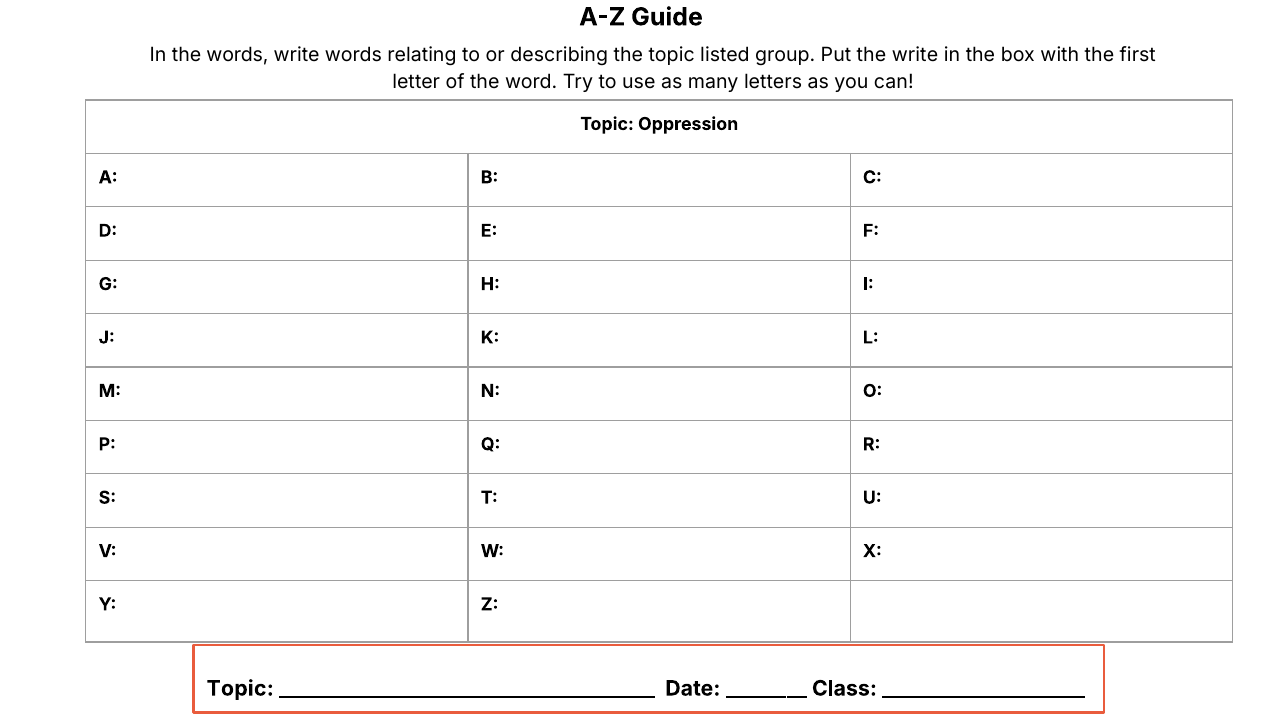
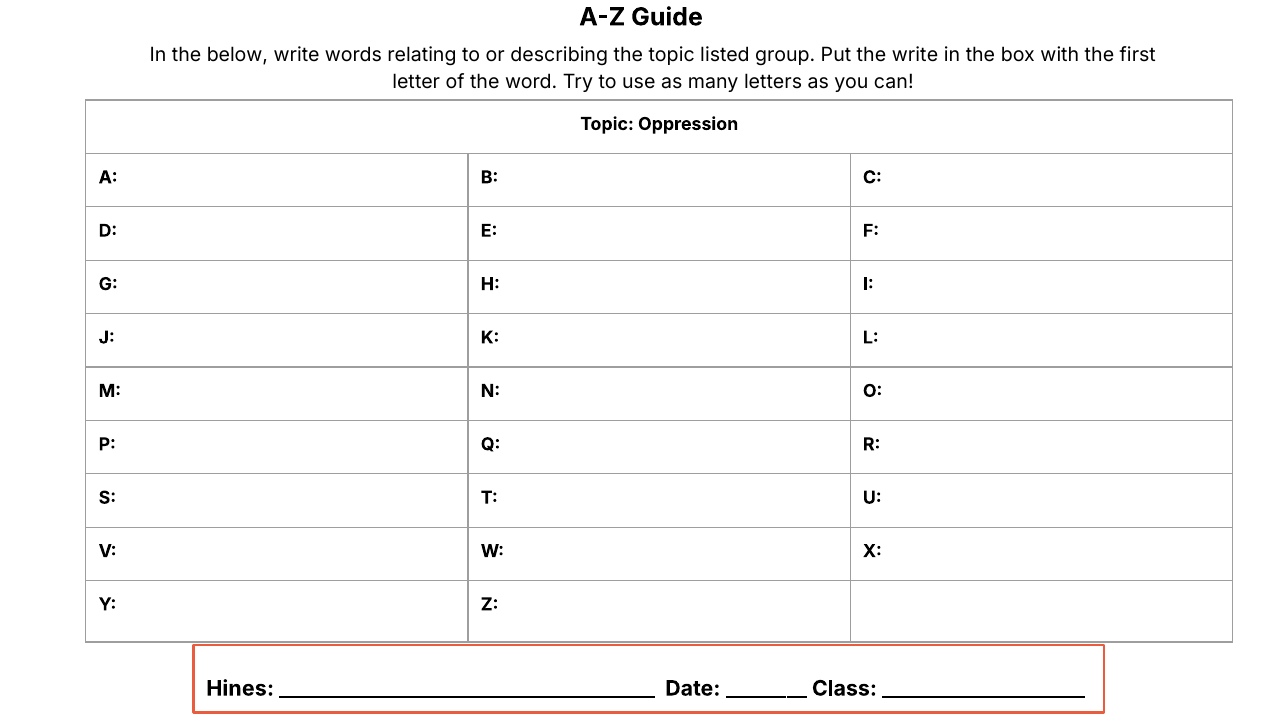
the words: words -> below (237, 55)
Topic: Topic -> Hines (240, 689)
